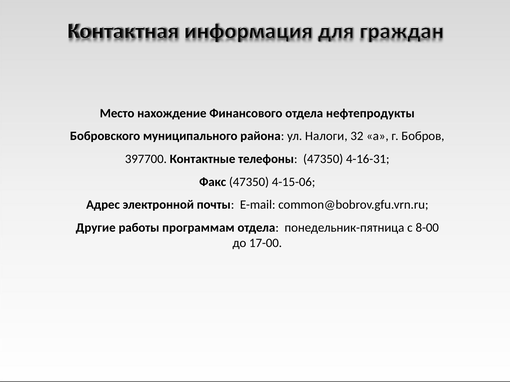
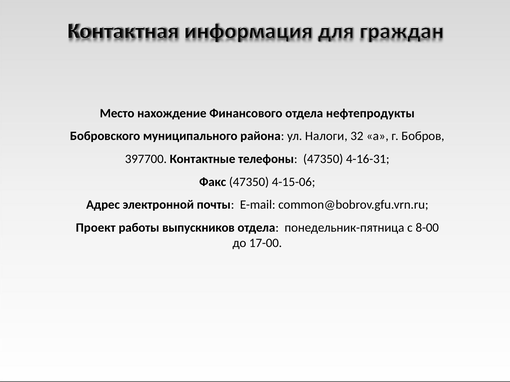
Другие: Другие -> Проект (96, 228)
программам: программам -> выпускников (198, 228)
